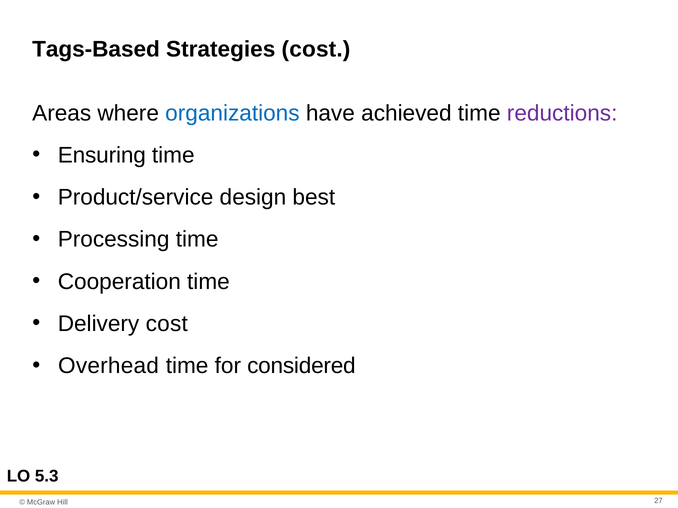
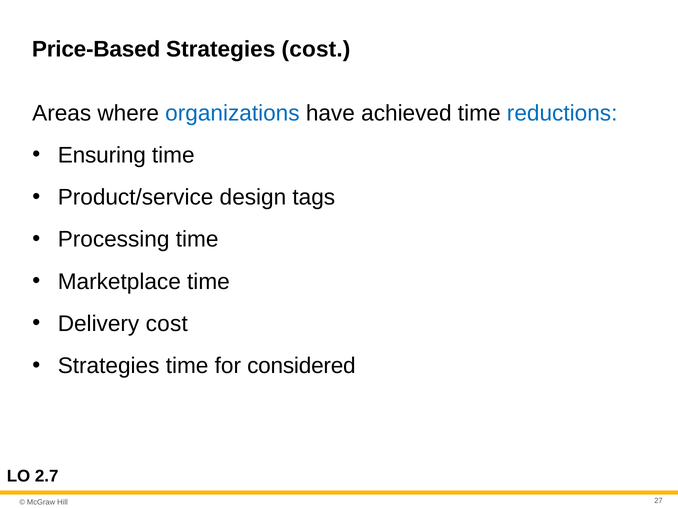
Tags-Based: Tags-Based -> Price-Based (96, 49)
reductions colour: purple -> blue (562, 113)
best: best -> tags (314, 198)
Cooperation: Cooperation -> Marketplace (119, 282)
Overhead: Overhead -> Strategies (109, 366)
5.3: 5.3 -> 2.7 (47, 477)
